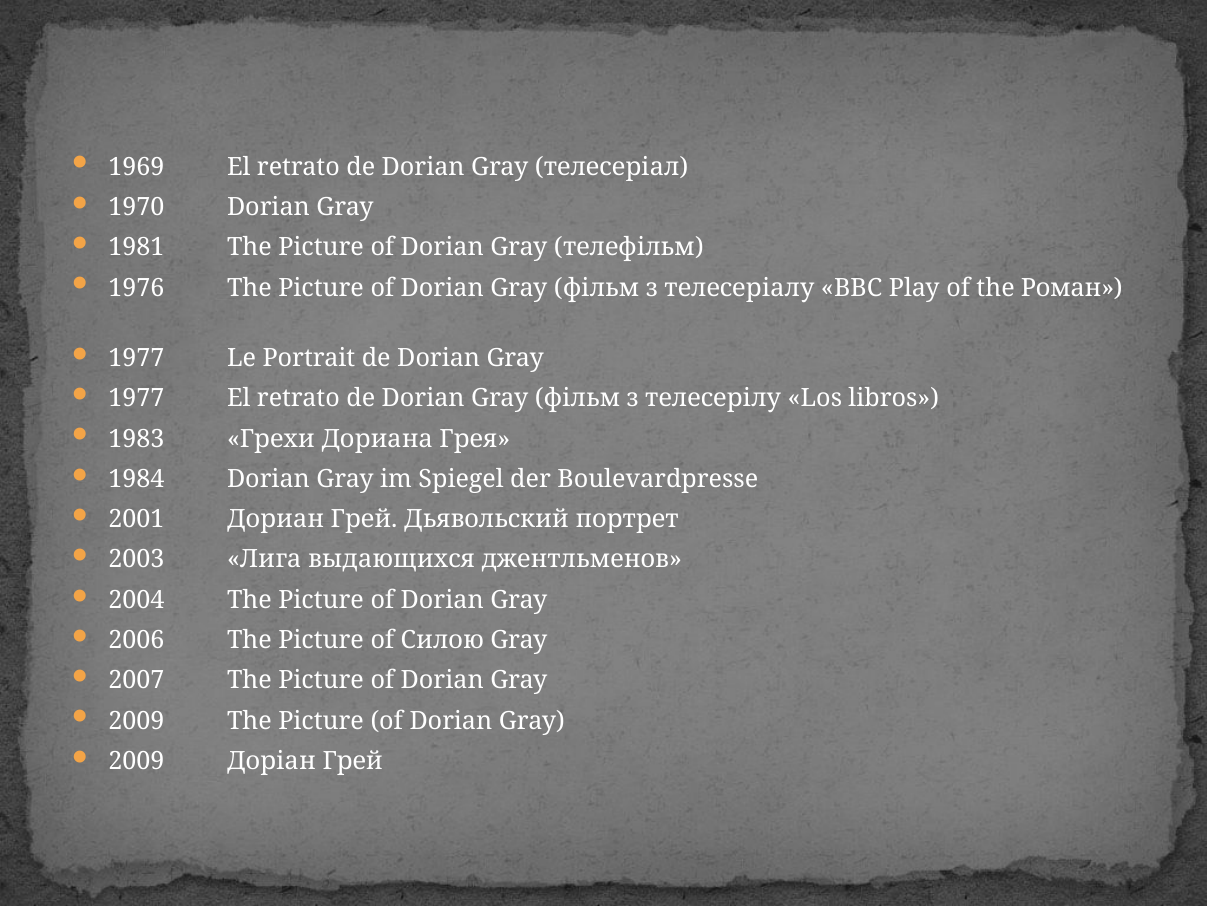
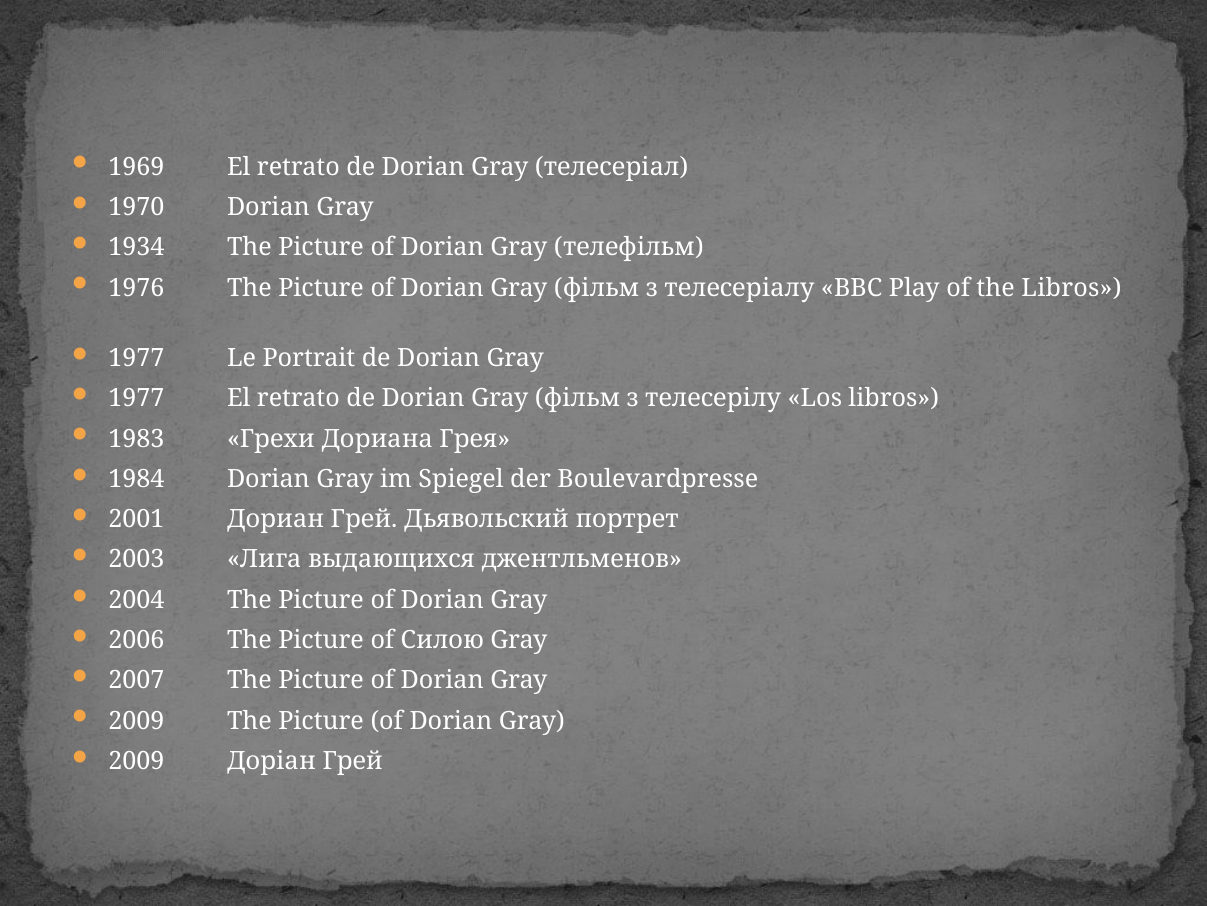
1981: 1981 -> 1934 (136, 247)
the Роман: Роман -> Libros (1071, 288)
